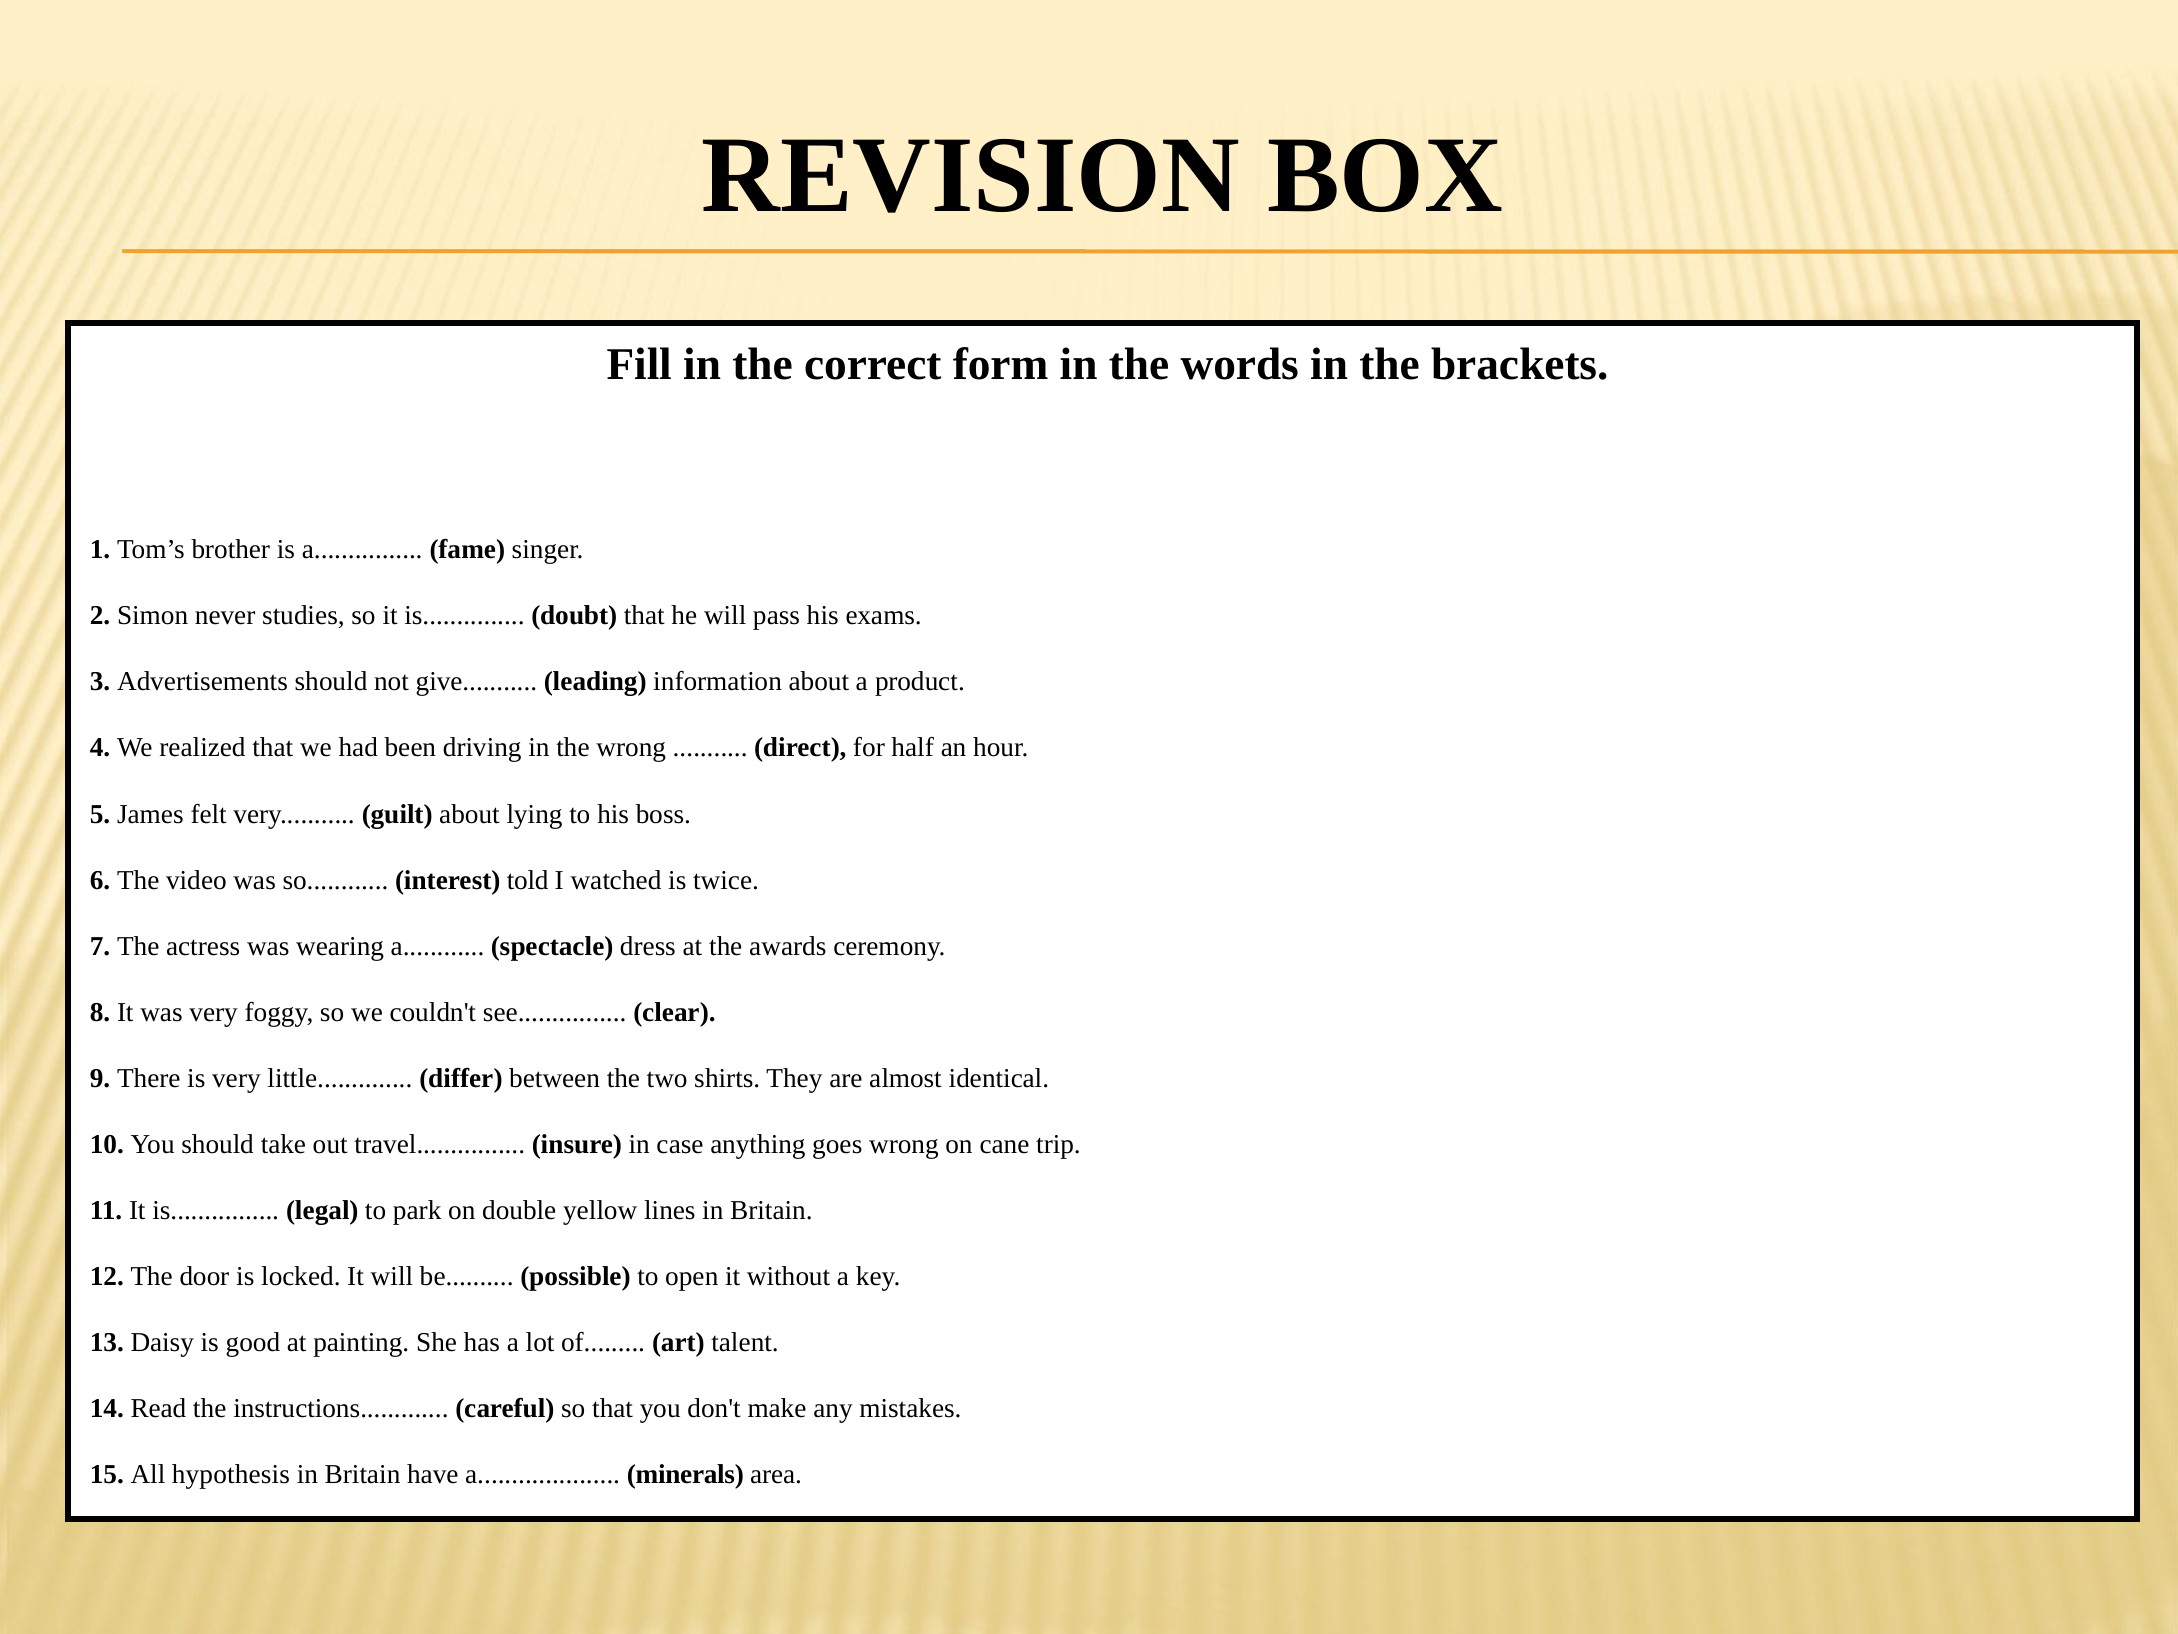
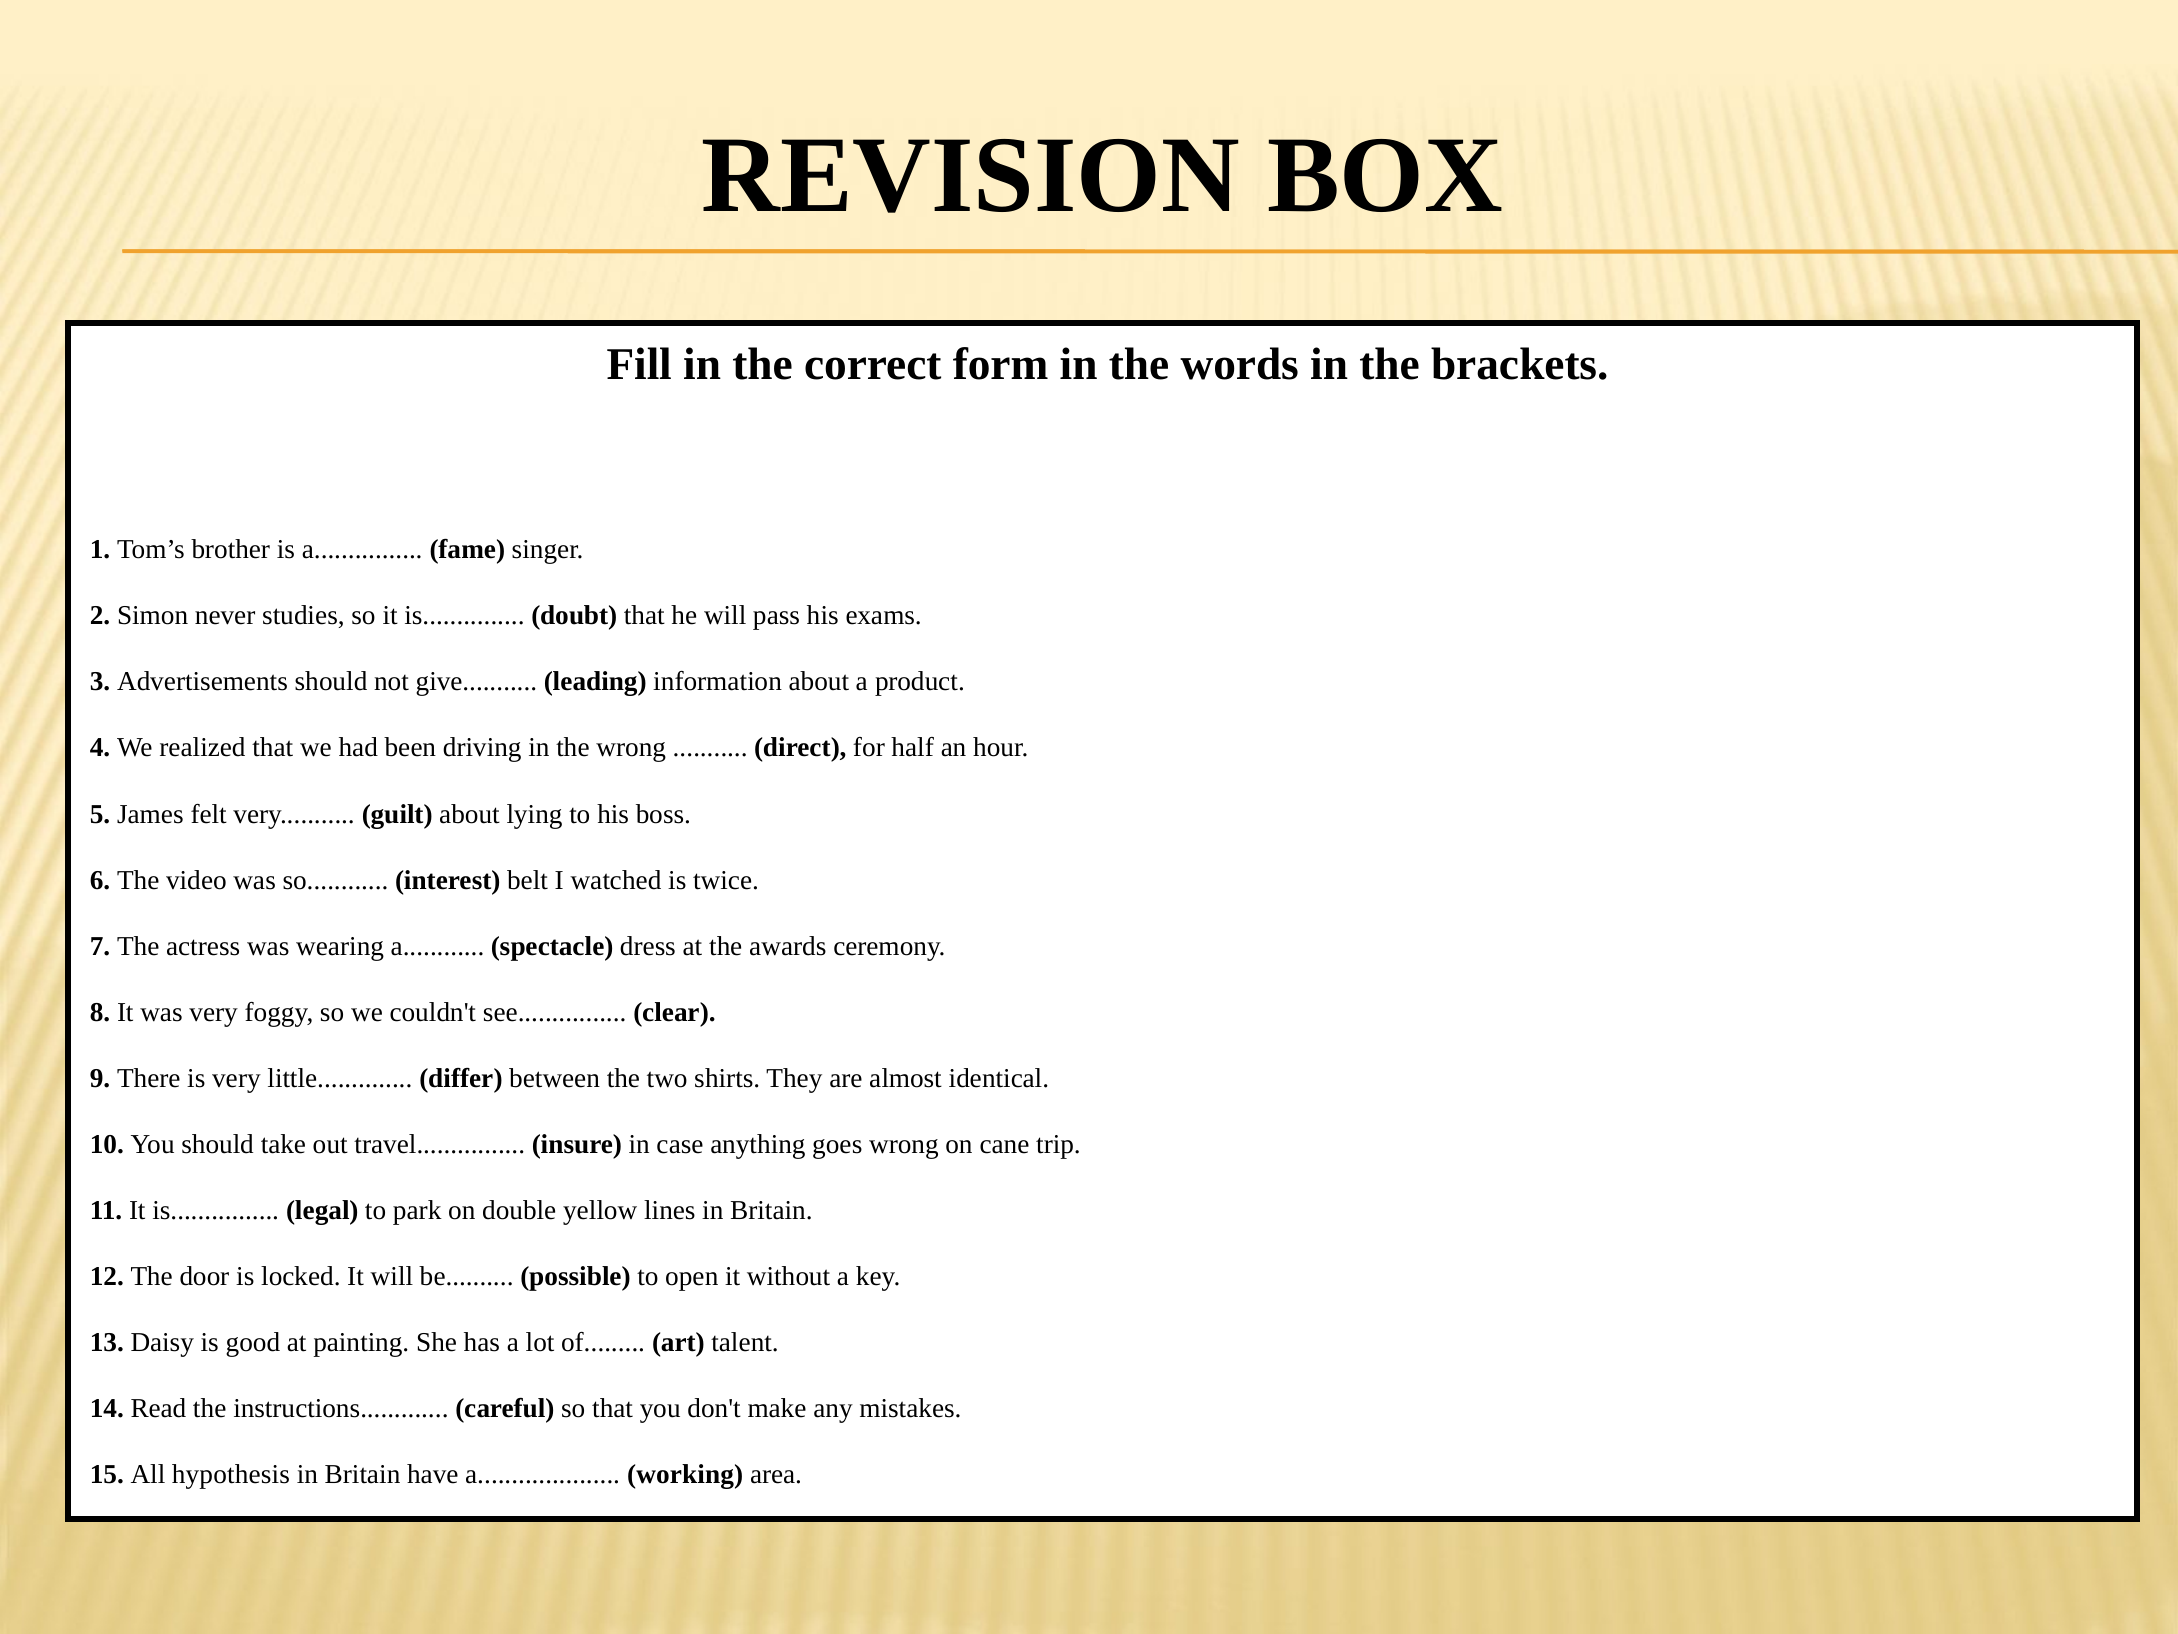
told: told -> belt (527, 880)
minerals: minerals -> working (685, 1474)
